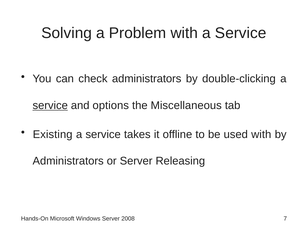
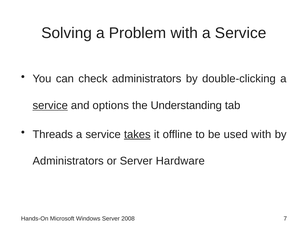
Miscellaneous: Miscellaneous -> Understanding (186, 105)
Existing: Existing -> Threads (53, 134)
takes underline: none -> present (137, 134)
Releasing: Releasing -> Hardware (180, 161)
